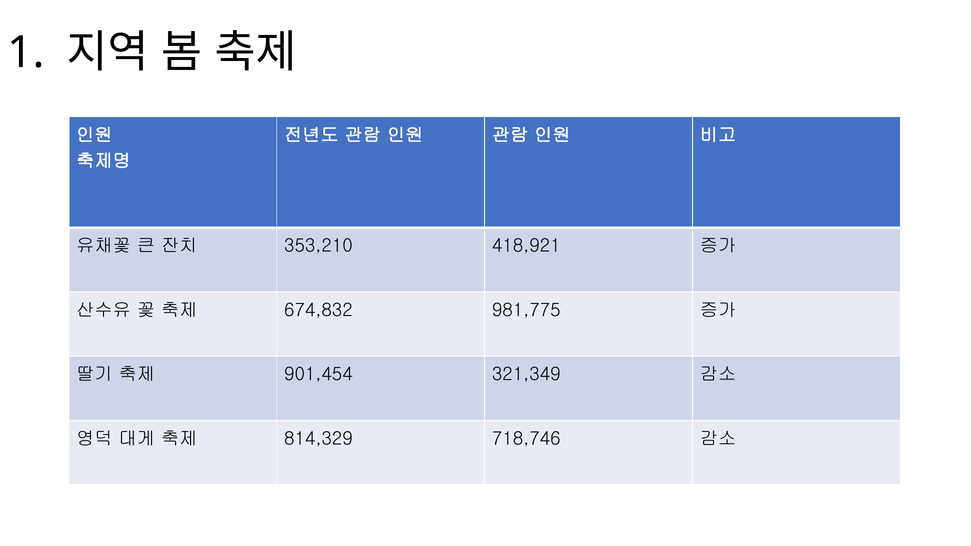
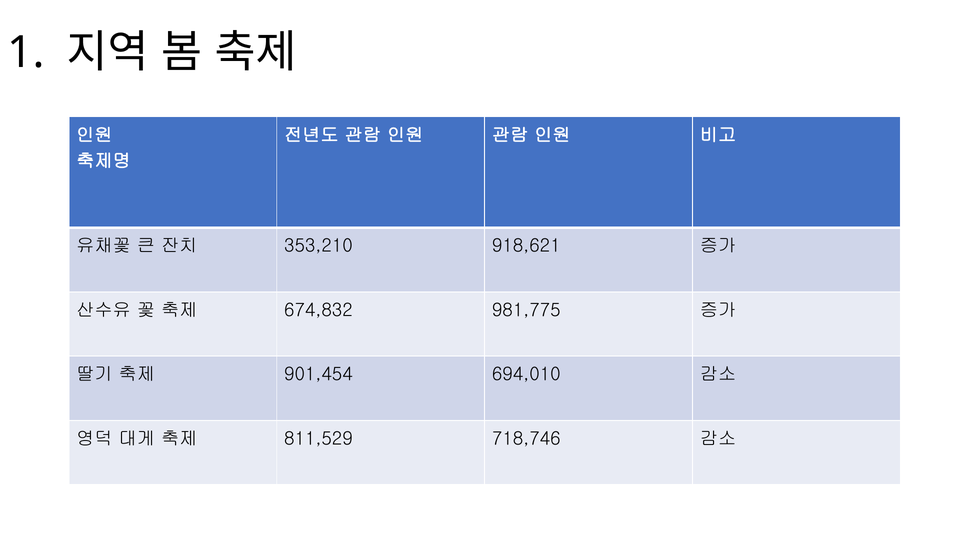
418,921: 418,921 -> 918,621 (526, 246)
321,349: 321,349 -> 694,010 (526, 375)
814,329: 814,329 -> 811,529 (318, 439)
